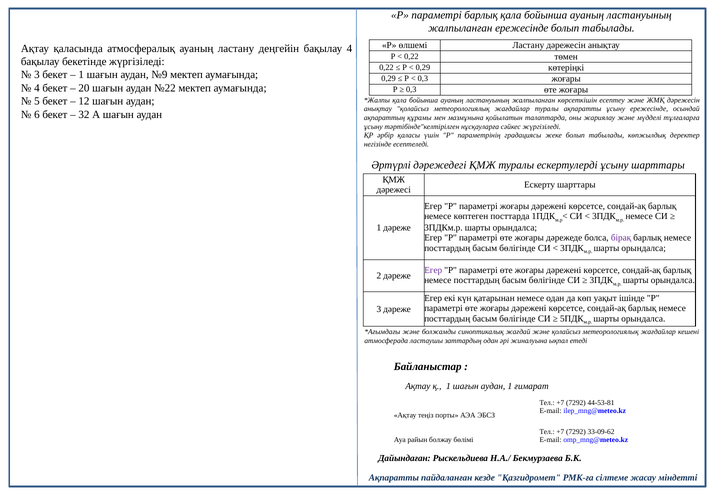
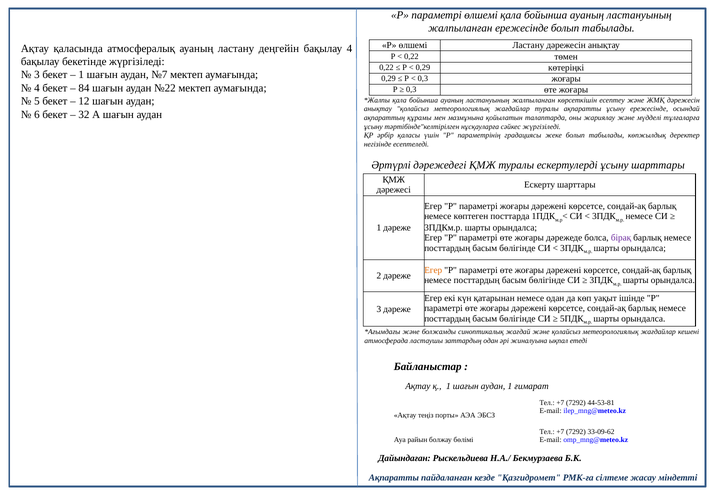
параметрі барлық: барлық -> өлшемі (481, 15)
№9: №9 -> №7 (159, 75)
20: 20 -> 84 (84, 88)
Егер colour: purple -> orange (433, 270)
